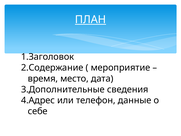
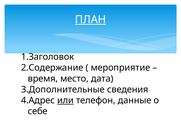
или underline: none -> present (65, 100)
